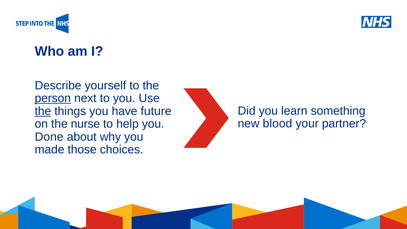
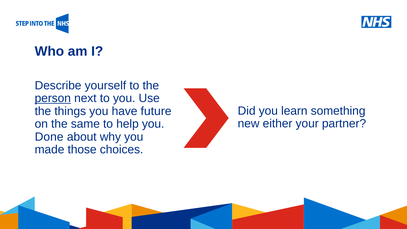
the underline: present -> none (43, 111)
blood: blood -> either (278, 124)
nurse: nurse -> same (85, 124)
